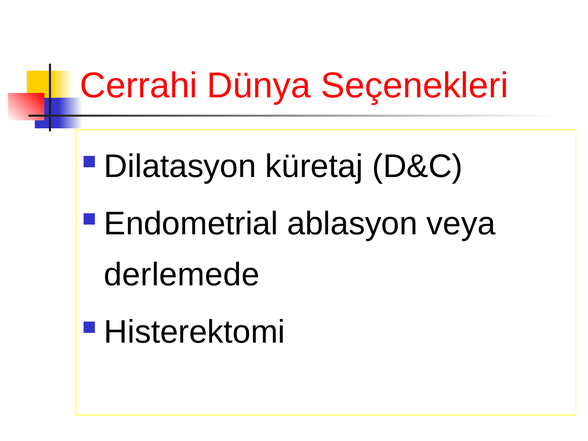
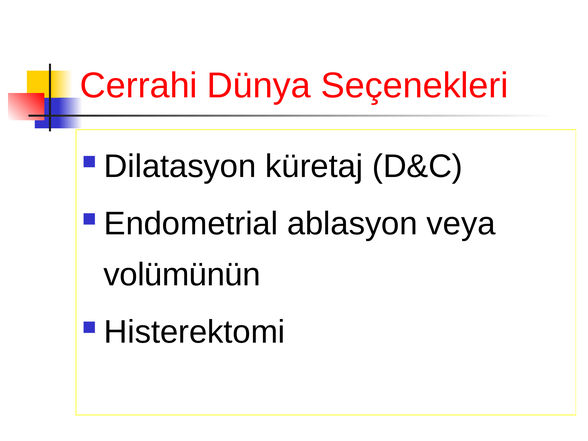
derlemede: derlemede -> volümünün (182, 275)
